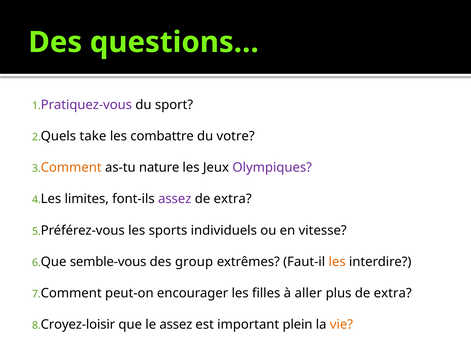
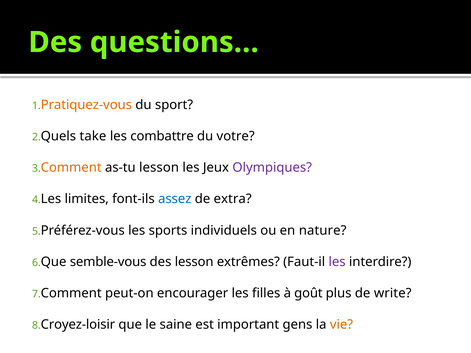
Pratiquez-vous colour: purple -> orange (86, 105)
as-tu nature: nature -> lesson (159, 168)
assez colour: purple -> blue (175, 199)
vitesse: vitesse -> nature (323, 231)
des group: group -> lesson (194, 262)
les colour: orange -> purple (337, 262)
aller: aller -> goût (308, 293)
plus de extra: extra -> write (393, 293)
le assez: assez -> saine (176, 325)
plein: plein -> gens (297, 325)
